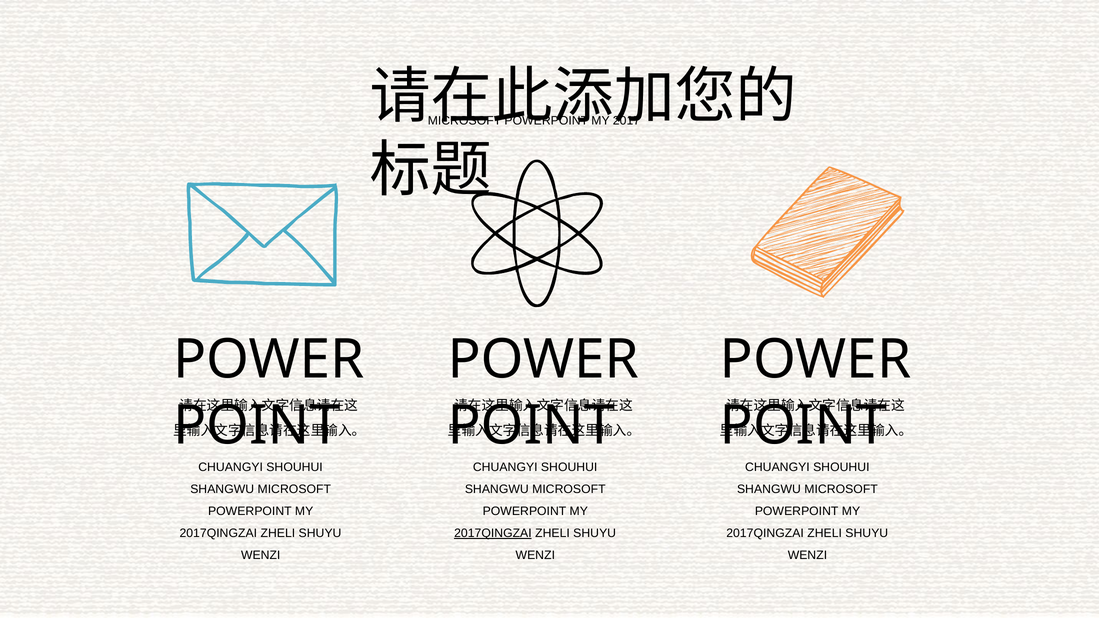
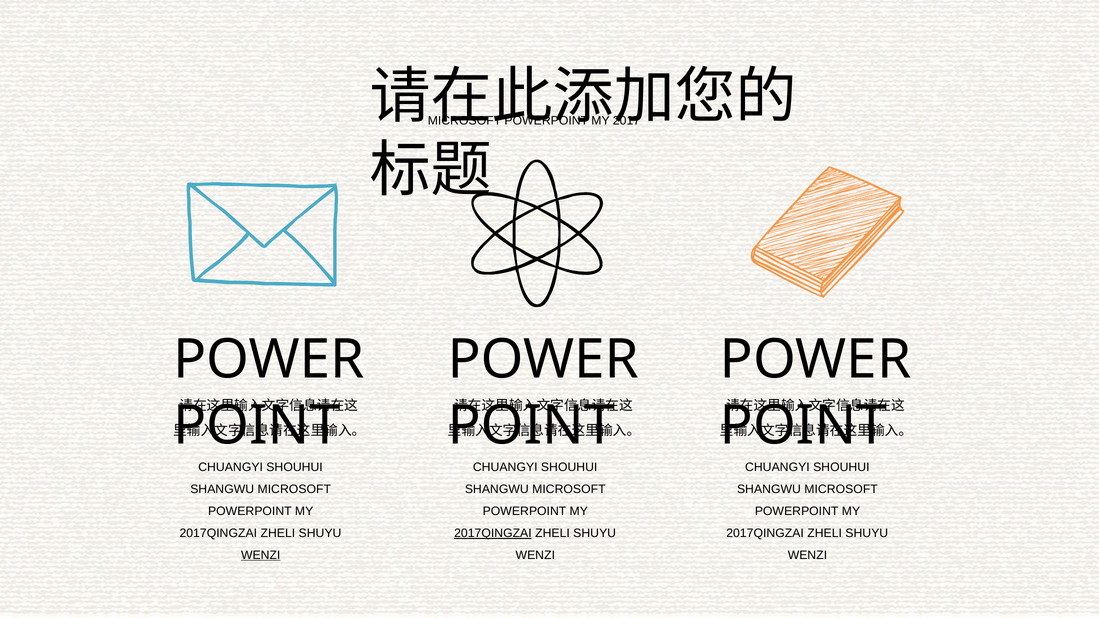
WENZI underline: none -> present (261, 555)
